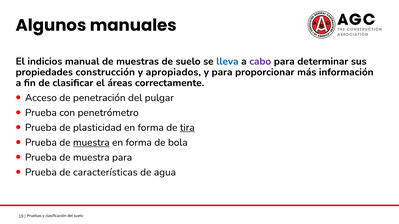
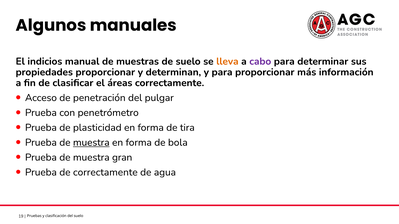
lleva colour: blue -> orange (227, 61)
propiedades construcción: construcción -> proporcionar (105, 72)
apropiados: apropiados -> determinan (173, 72)
tira underline: present -> none (187, 128)
muestra para: para -> gran (122, 158)
de características: características -> correctamente (105, 173)
